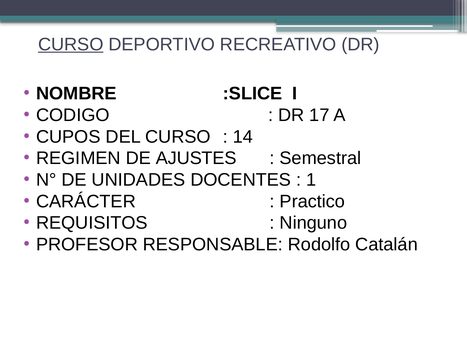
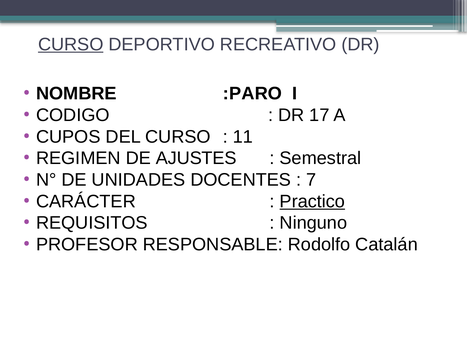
:SLICE: :SLICE -> :PARO (252, 94)
14: 14 -> 11 (243, 137)
1: 1 -> 7 (311, 180)
Practico underline: none -> present (312, 202)
